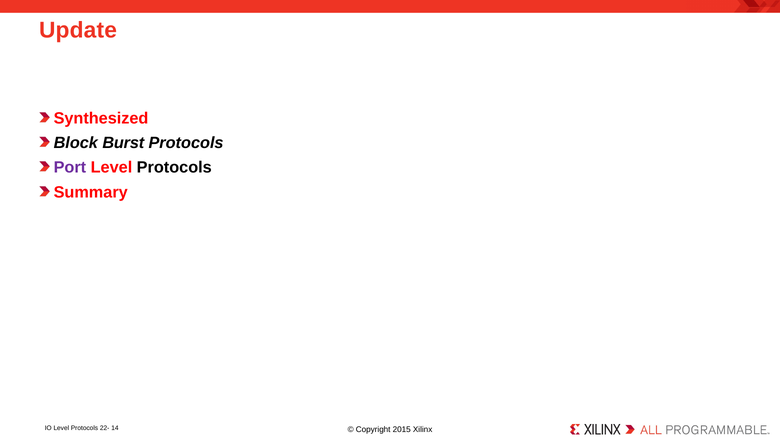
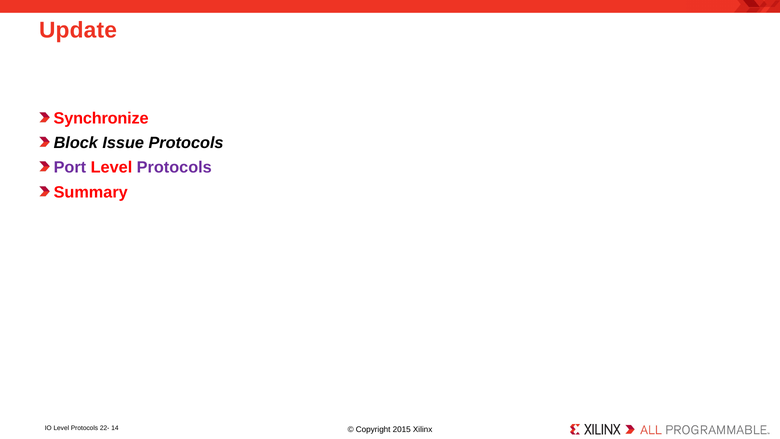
Synthesized: Synthesized -> Synchronize (101, 118)
Burst: Burst -> Issue (123, 143)
Protocols colour: black -> purple (174, 168)
